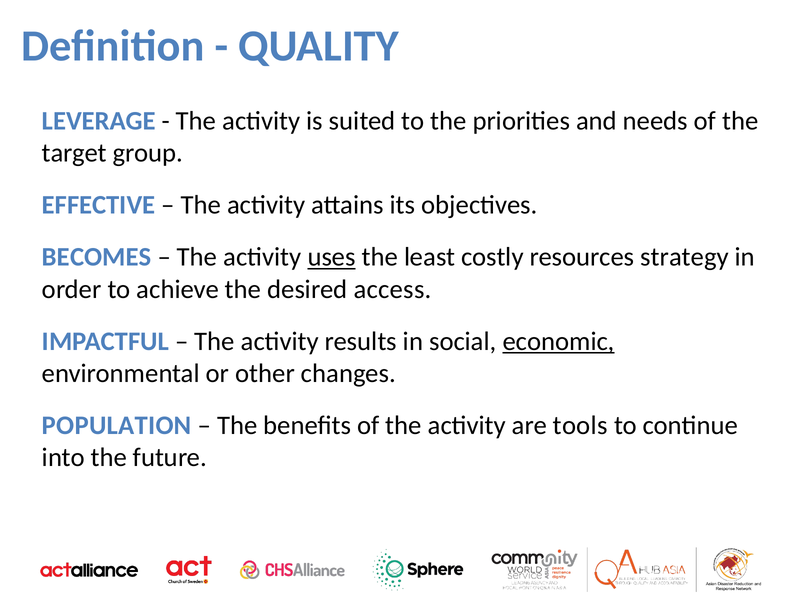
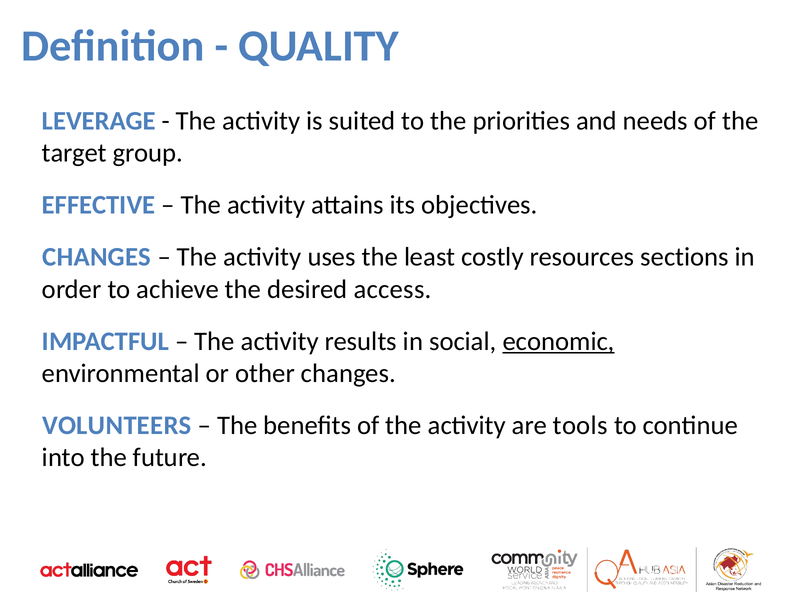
BECOMES: BECOMES -> CHANGES (97, 257)
uses underline: present -> none (332, 257)
strategy: strategy -> sections (685, 257)
POPULATION: POPULATION -> VOLUNTEERS (117, 425)
